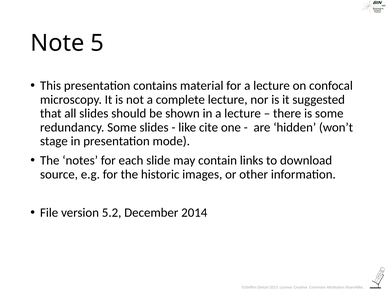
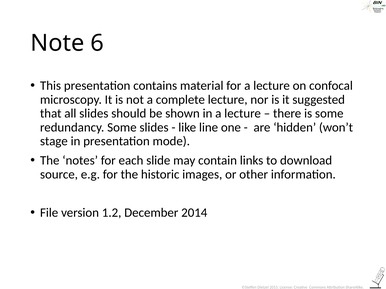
5: 5 -> 6 (97, 43)
cite: cite -> line (209, 128)
5.2: 5.2 -> 1.2 (112, 213)
